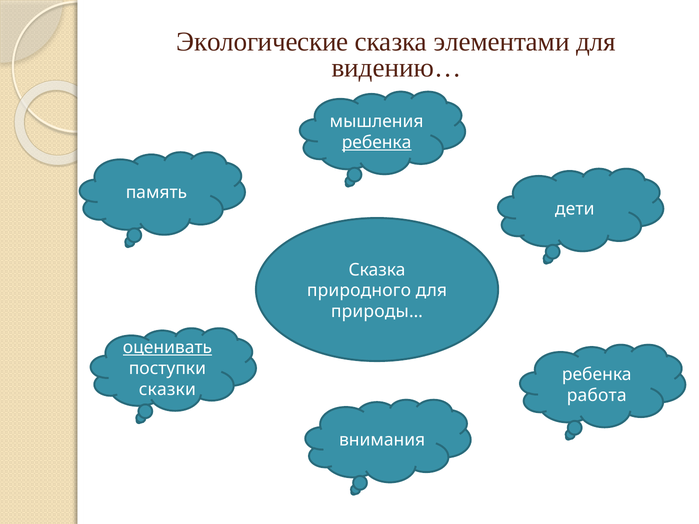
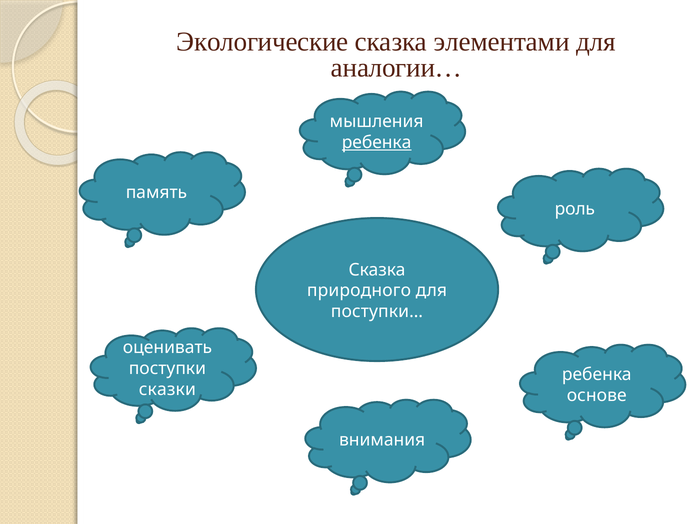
видению…: видению… -> аналогии… (396, 68)
дети: дети -> роль (575, 209)
природы…: природы… -> поступки… (377, 312)
оценивать underline: present -> none (167, 348)
работа: работа -> основе (597, 396)
